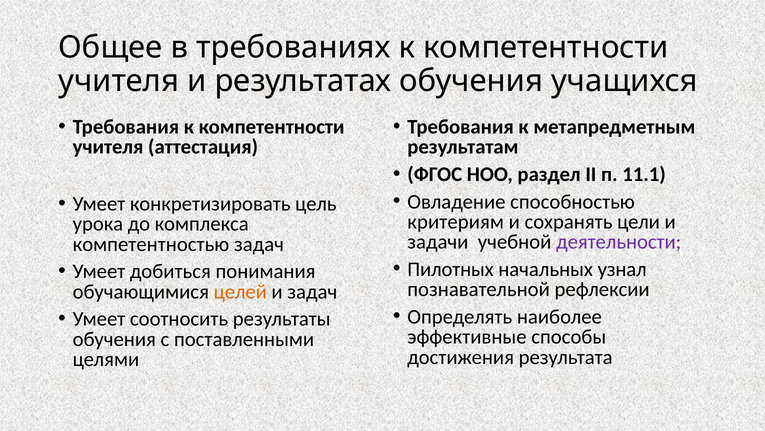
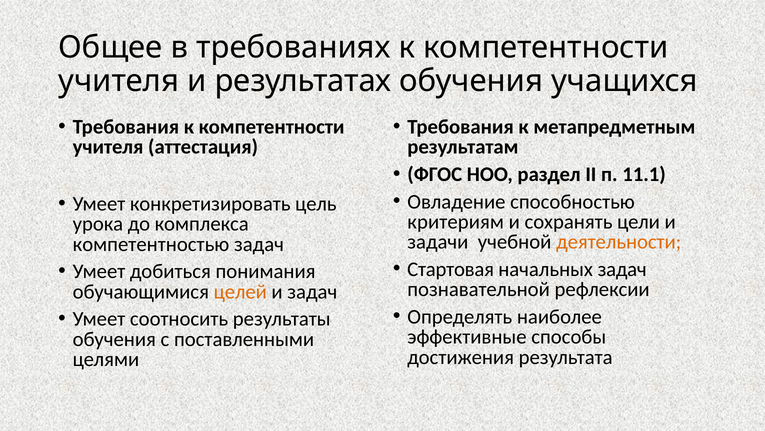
деятельности colour: purple -> orange (619, 242)
Пилотных: Пилотных -> Стартовая (451, 269)
начальных узнал: узнал -> задач (622, 269)
